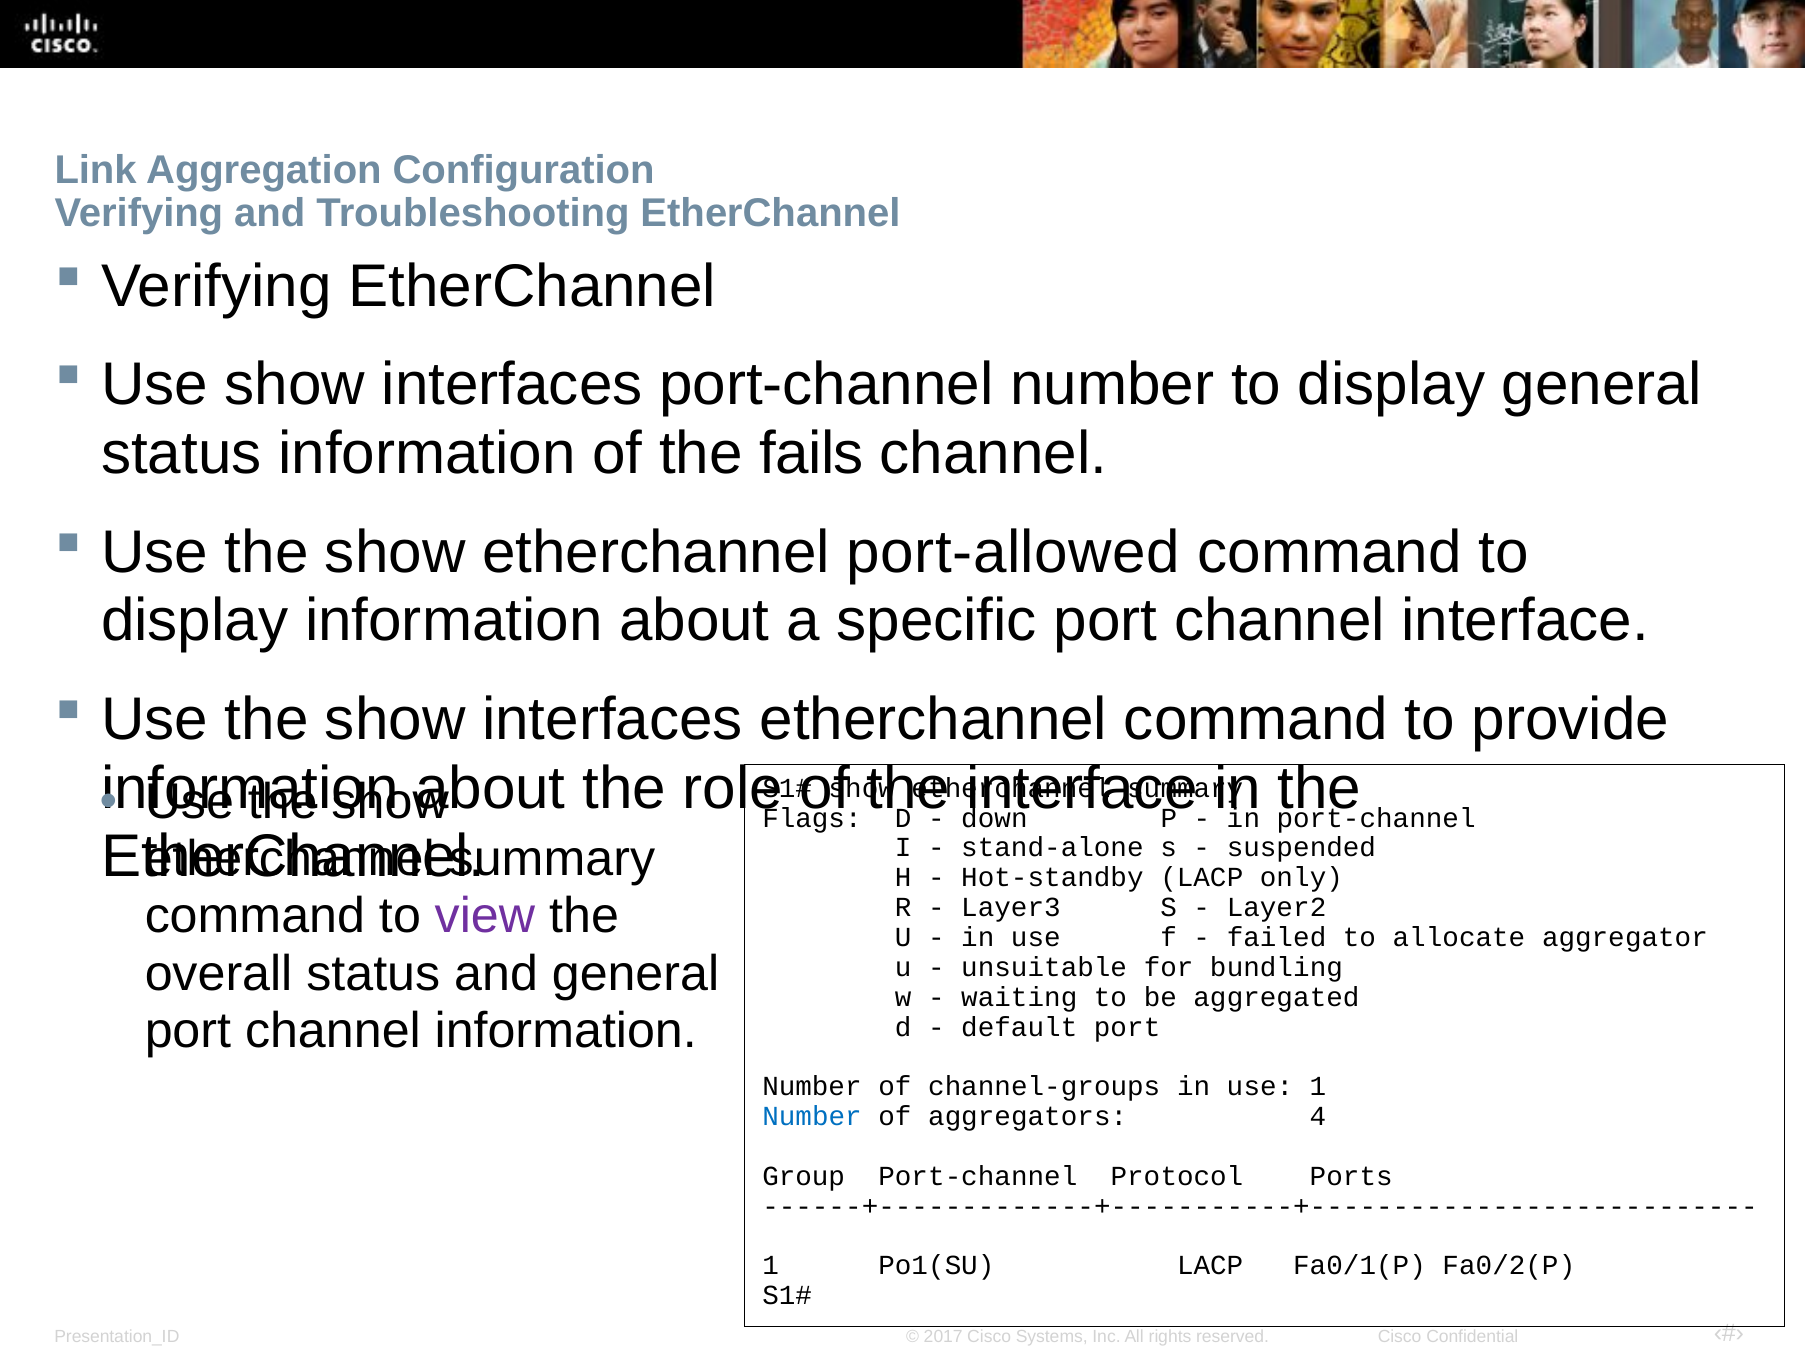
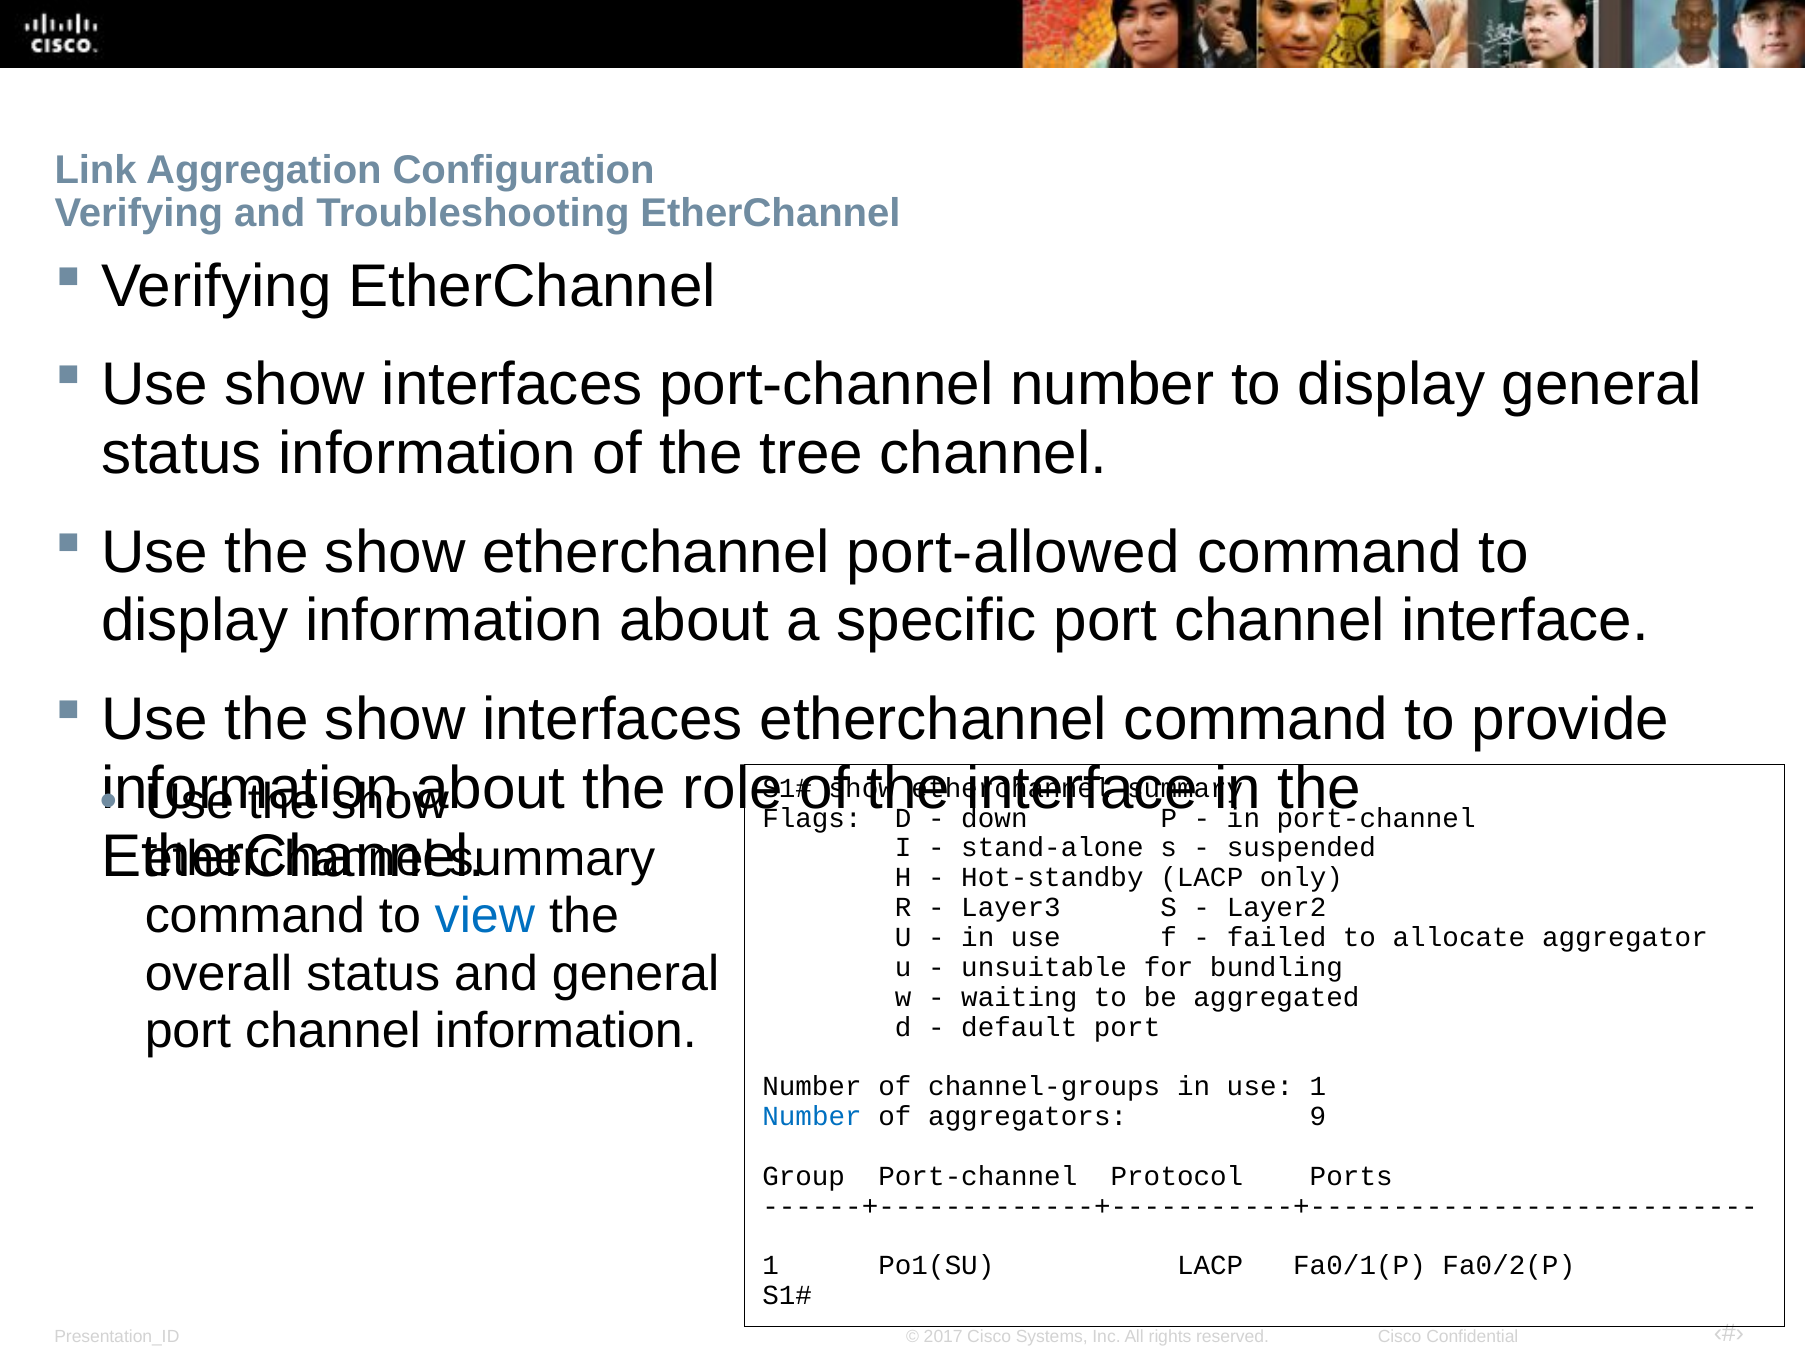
fails: fails -> tree (811, 454)
view colour: purple -> blue (485, 916)
4: 4 -> 9 (1318, 1116)
